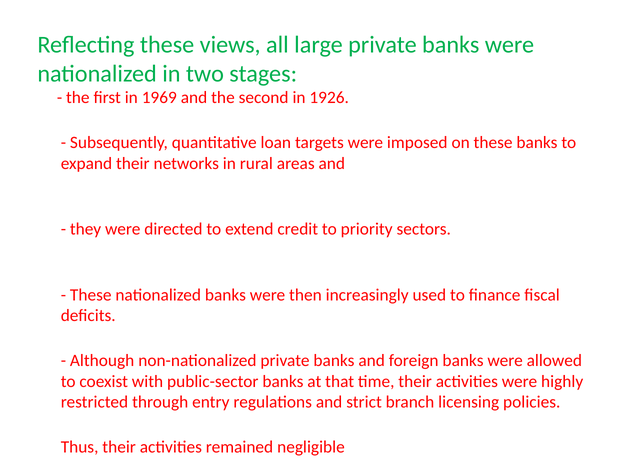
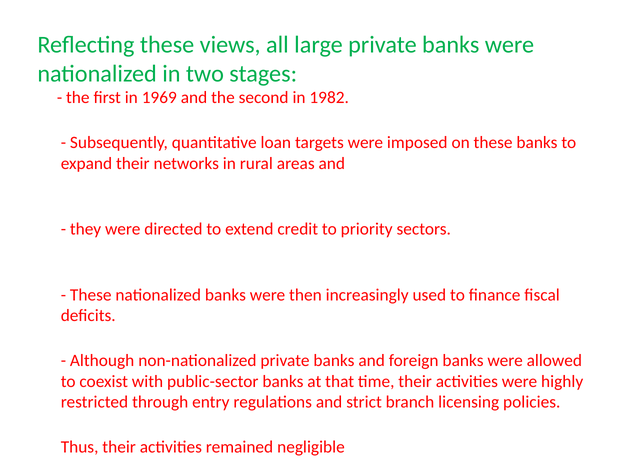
1926: 1926 -> 1982 (329, 98)
